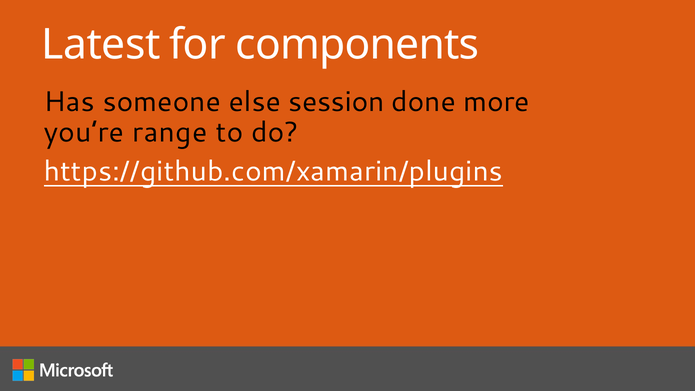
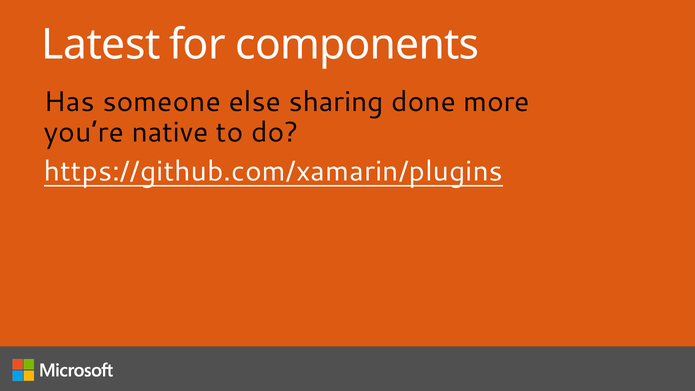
session: session -> sharing (336, 102)
range: range -> native (170, 133)
